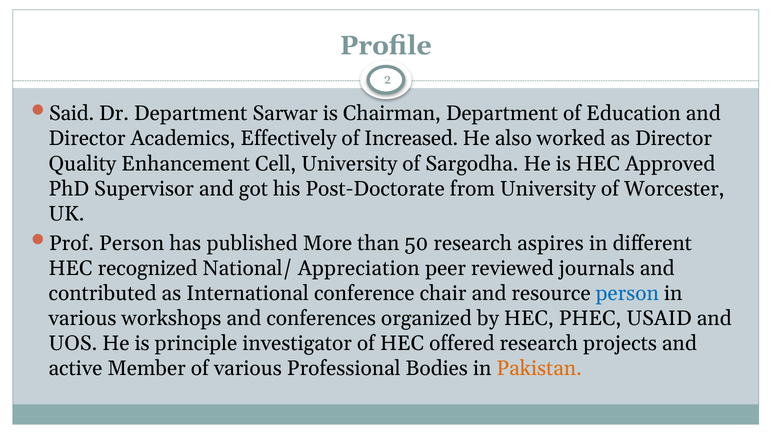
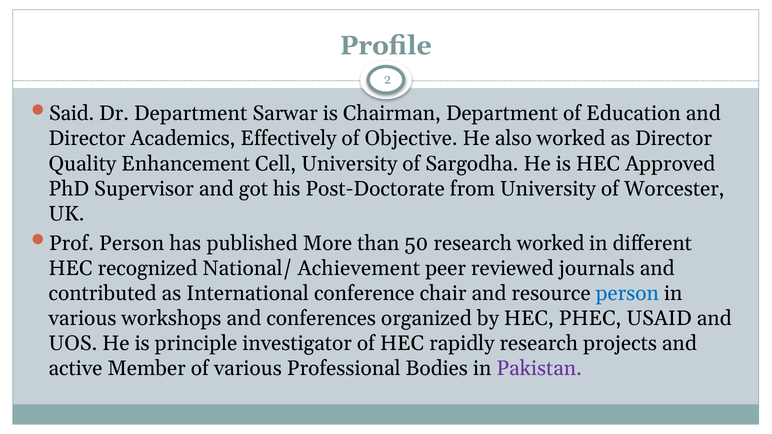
Increased: Increased -> Objective (411, 139)
research aspires: aspires -> worked (551, 243)
Appreciation: Appreciation -> Achievement (359, 268)
offered: offered -> rapidly (462, 344)
Pakistan colour: orange -> purple (539, 369)
